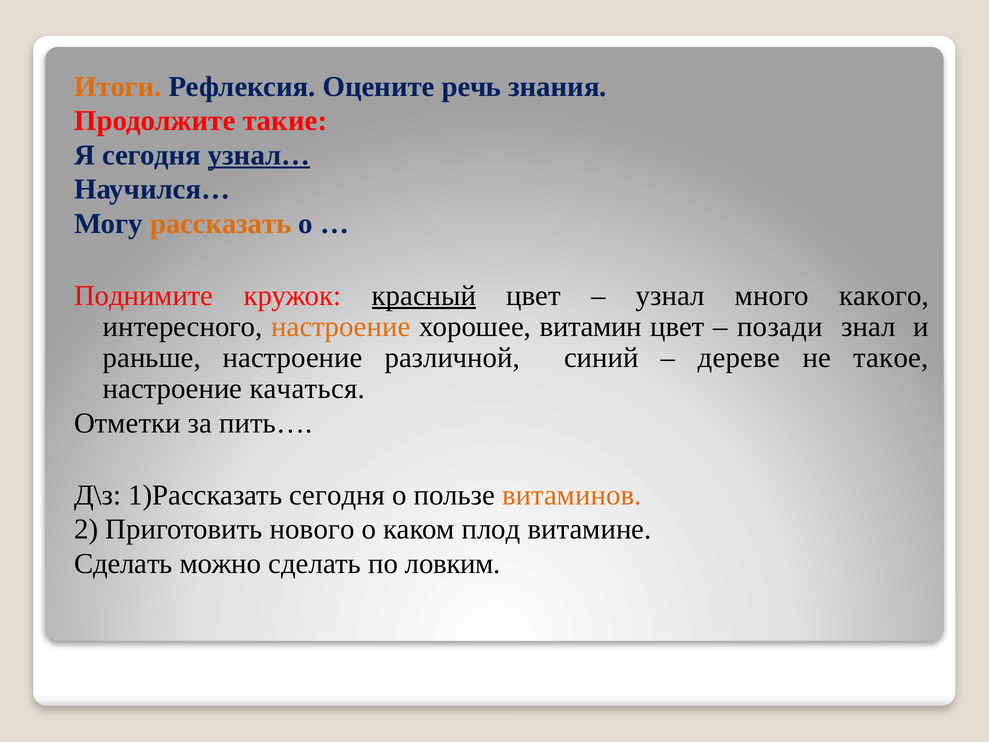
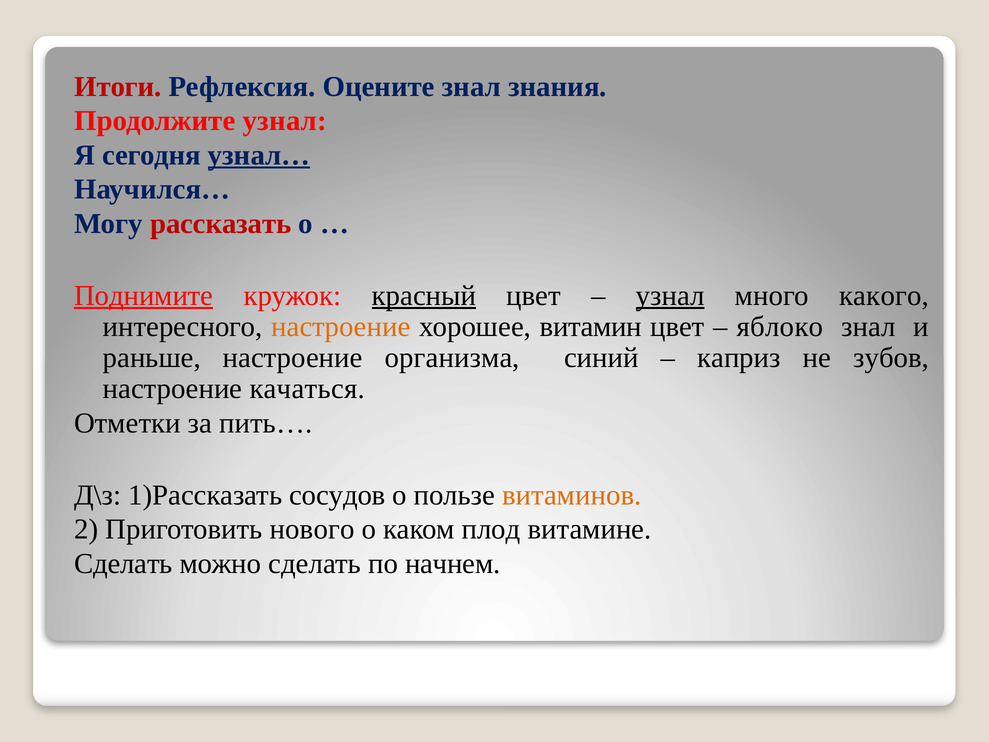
Итоги colour: orange -> red (118, 87)
Оцените речь: речь -> знал (471, 87)
Продолжите такие: такие -> узнал (285, 121)
рассказать colour: orange -> red (221, 223)
Поднимите underline: none -> present (144, 295)
узнал underline: none -> present (670, 295)
позади: позади -> яблоко (780, 327)
различной: различной -> организма (452, 358)
дереве: дереве -> каприз (739, 358)
такое: такое -> зубов (891, 358)
1)Рассказать сегодня: сегодня -> сосудов (337, 495)
ловким: ловким -> начнем (453, 563)
